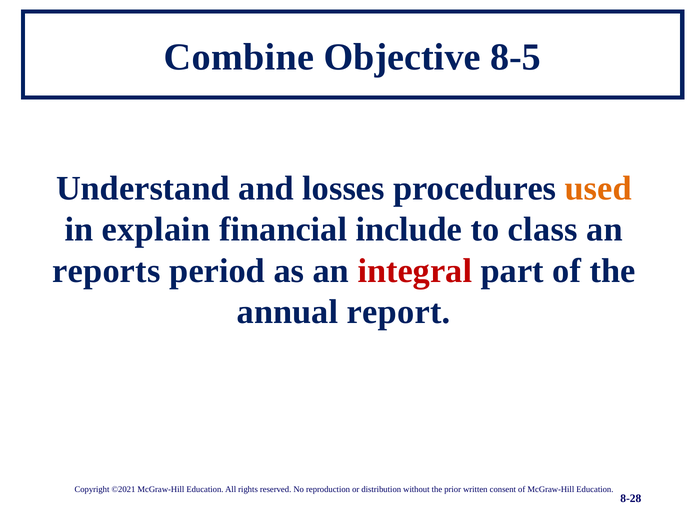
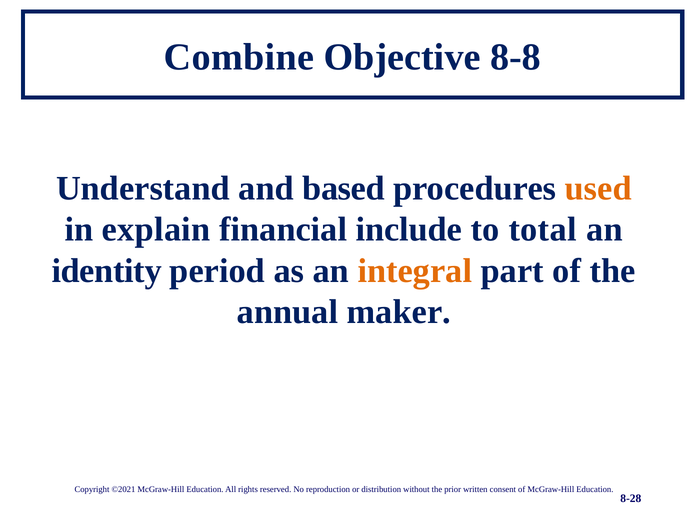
8-5: 8-5 -> 8-8 (516, 57)
losses: losses -> based (344, 188)
class: class -> total (543, 229)
reports: reports -> identity (107, 271)
integral colour: red -> orange (415, 271)
report: report -> maker (399, 312)
